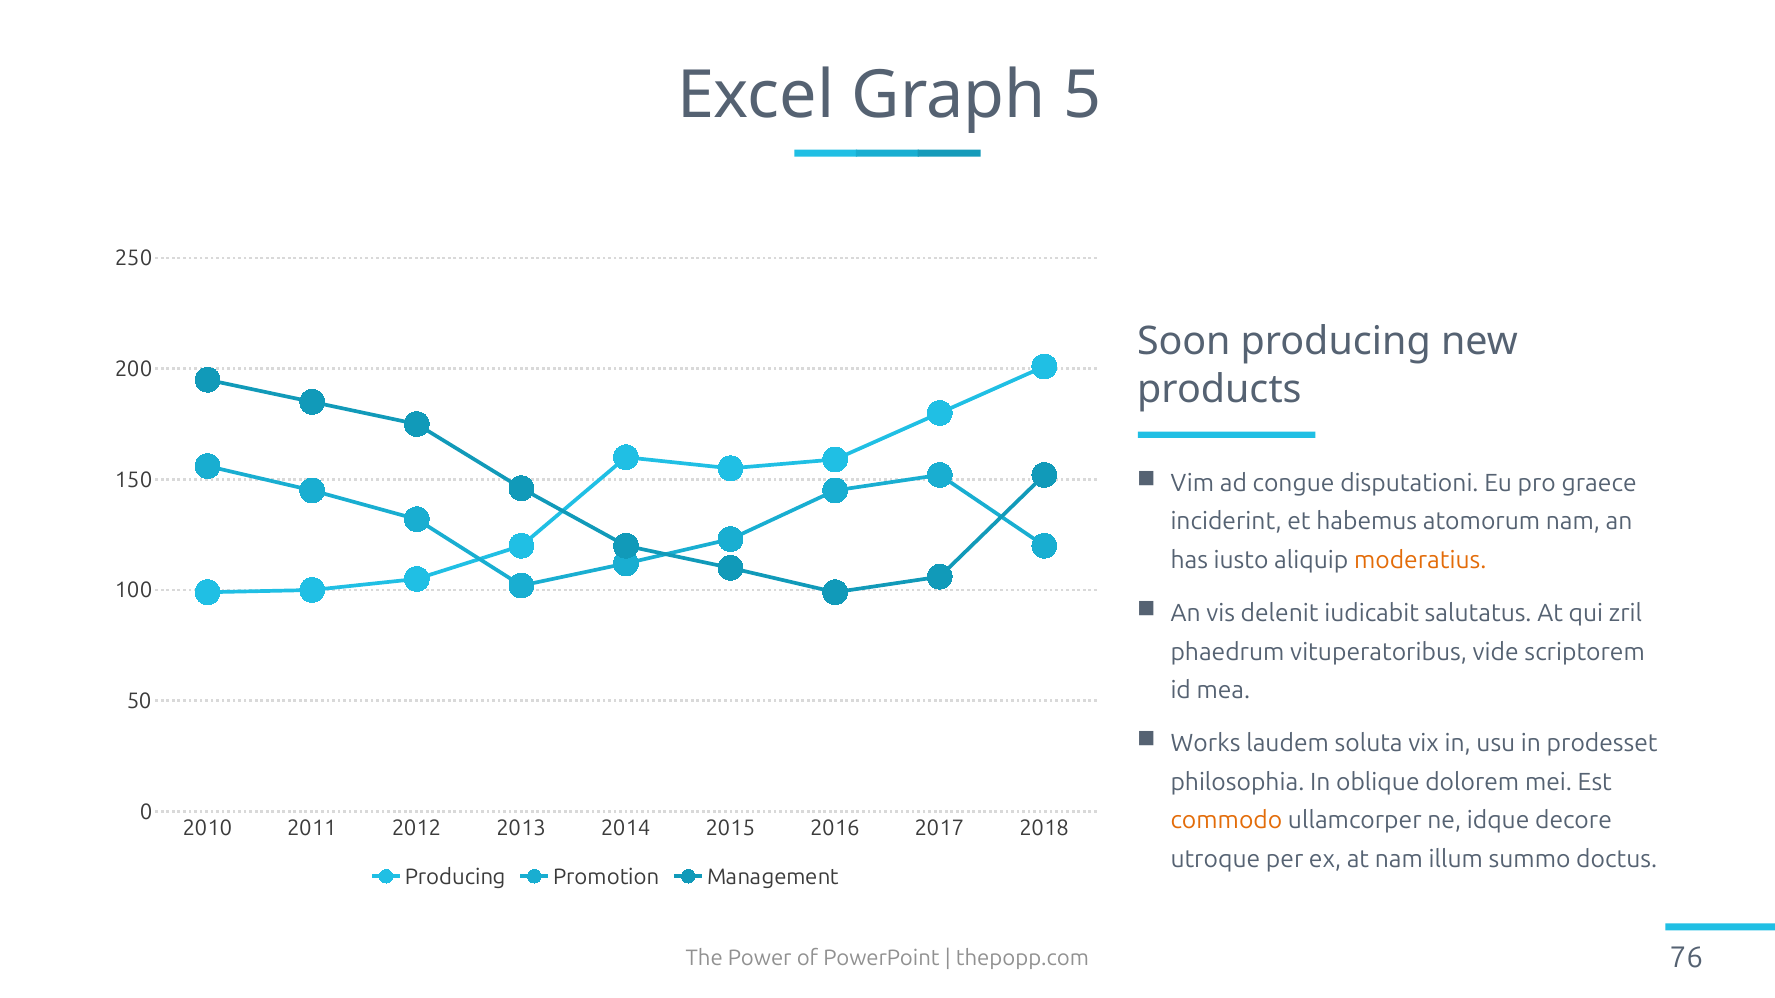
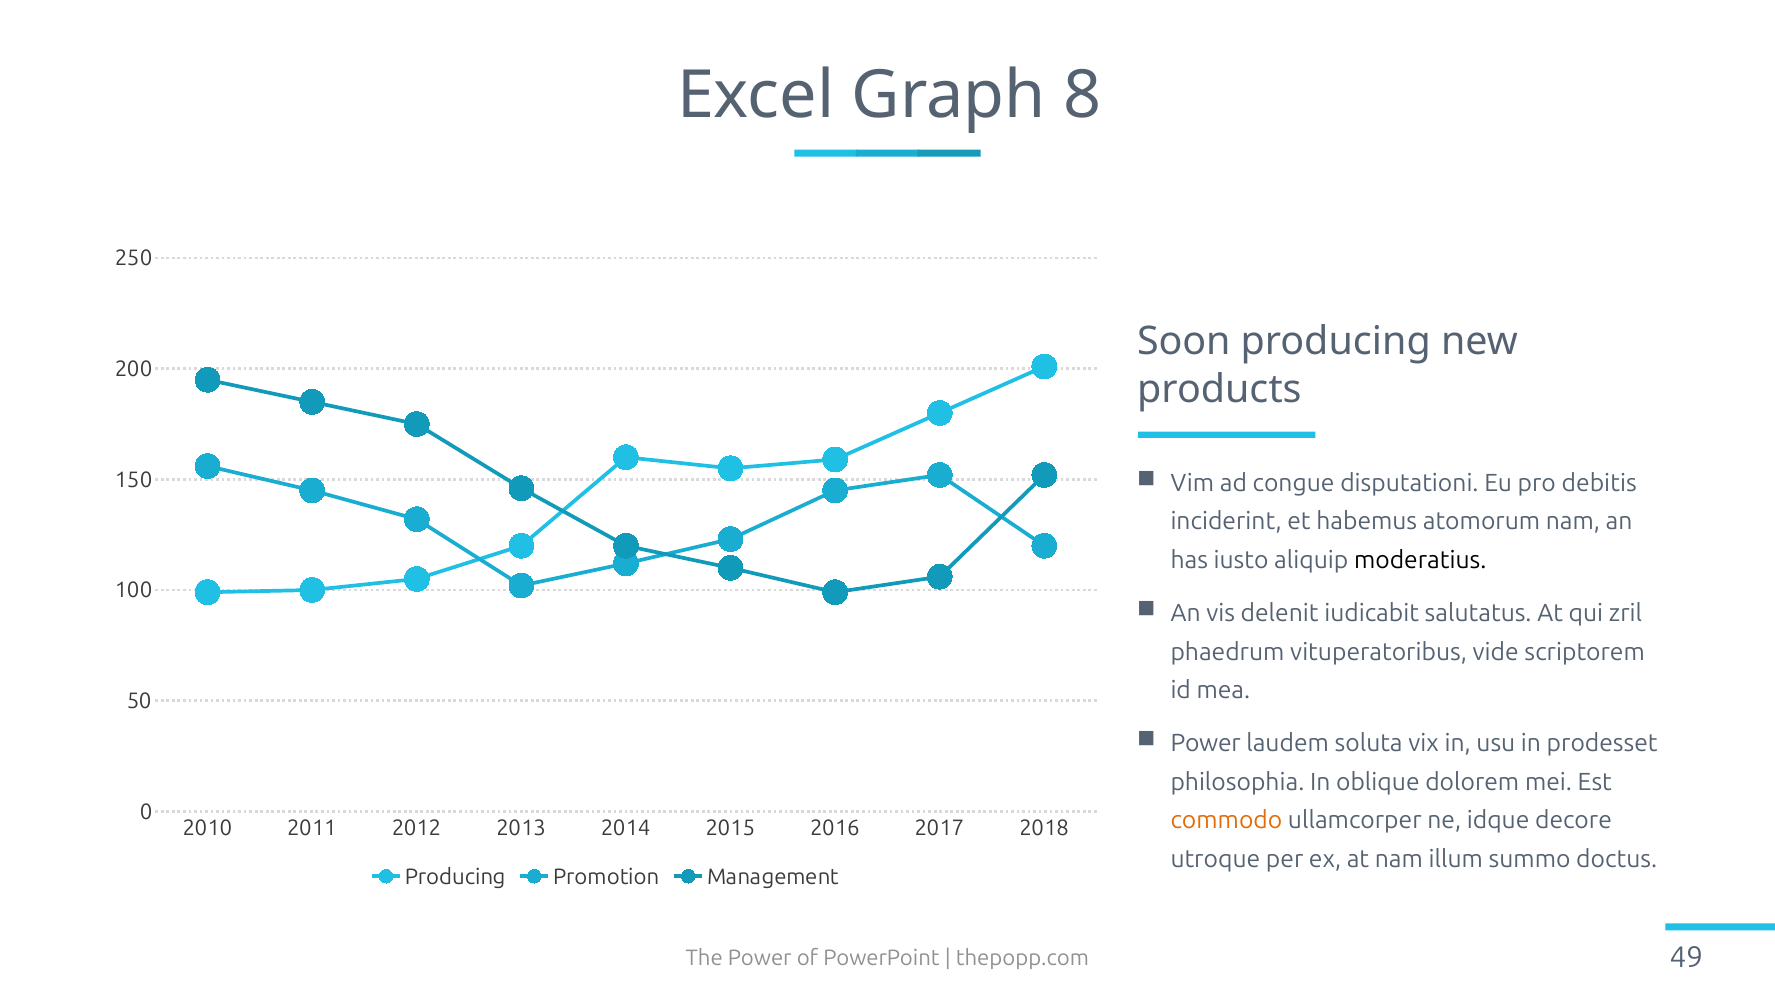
5: 5 -> 8 (1082, 96)
graece: graece -> debitis (1599, 483)
moderatius colour: orange -> black (1420, 560)
Works: Works -> Power (1206, 744)
76: 76 -> 49 (1686, 958)
